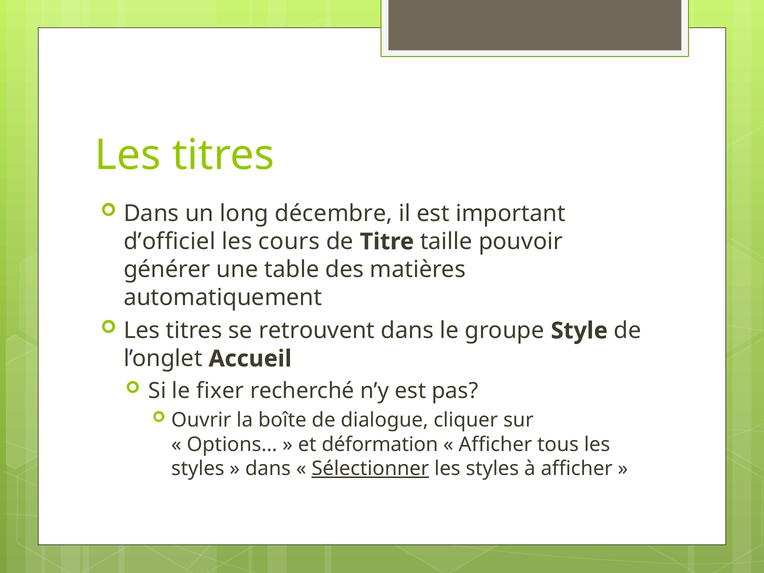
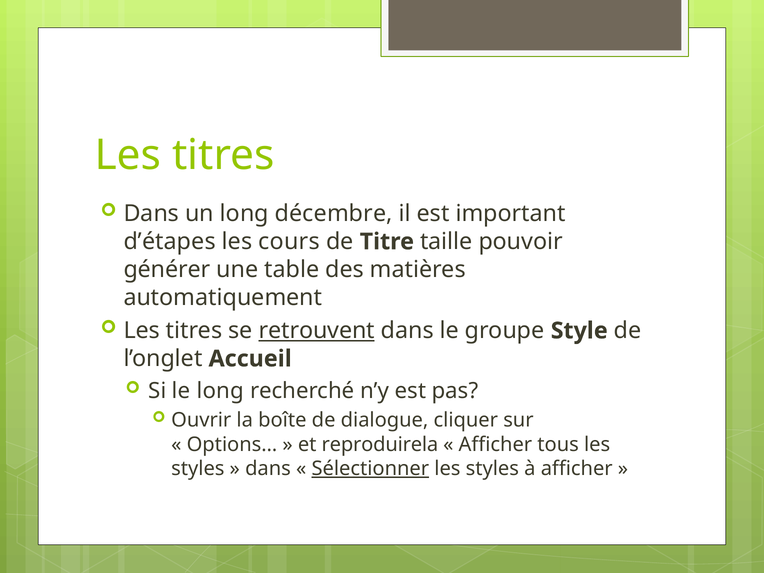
d’officiel: d’officiel -> d’étapes (170, 242)
retrouvent underline: none -> present (317, 331)
le fixer: fixer -> long (220, 391)
déformation: déformation -> reproduirela (380, 444)
